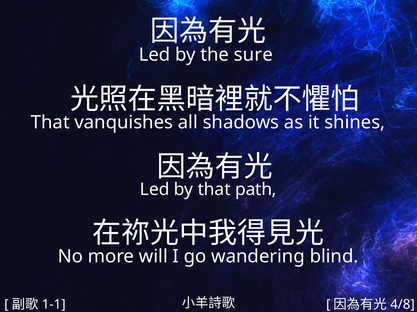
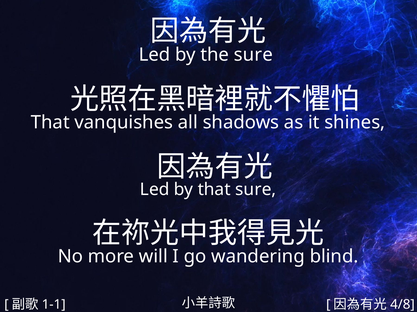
that path: path -> sure (256, 190)
